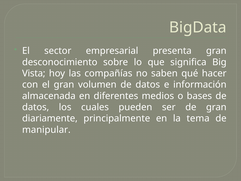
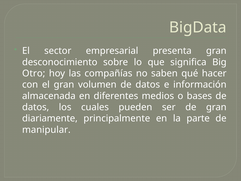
Vista: Vista -> Otro (34, 73)
tema: tema -> parte (198, 118)
